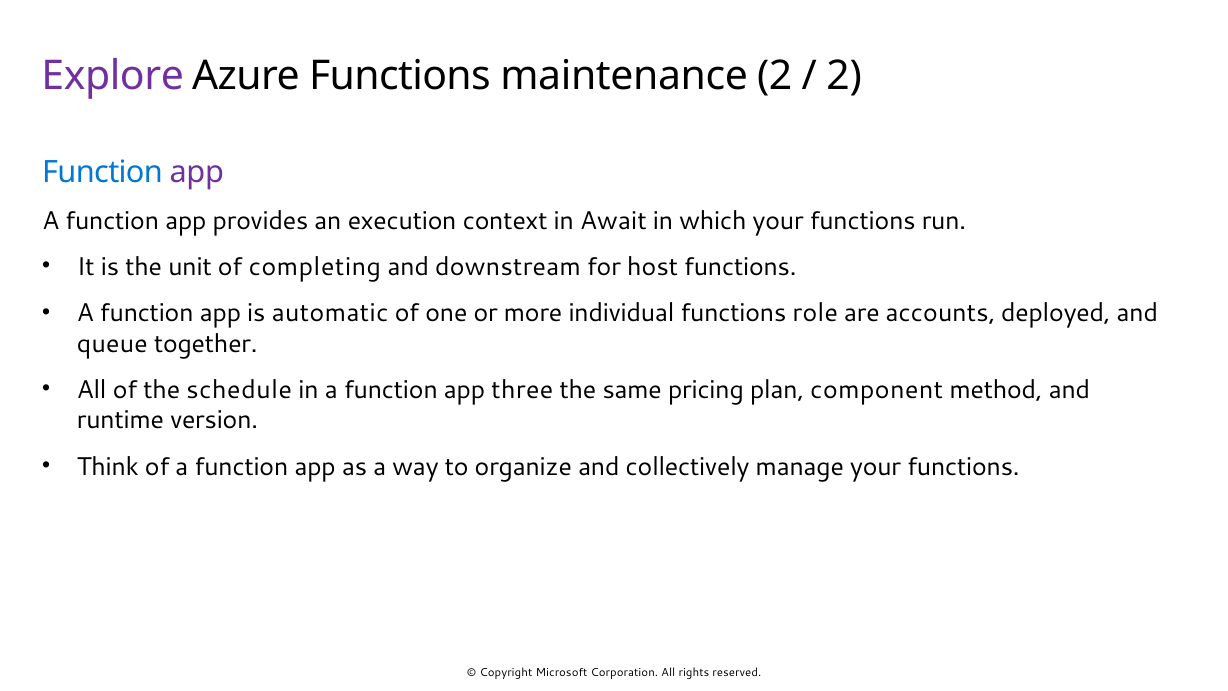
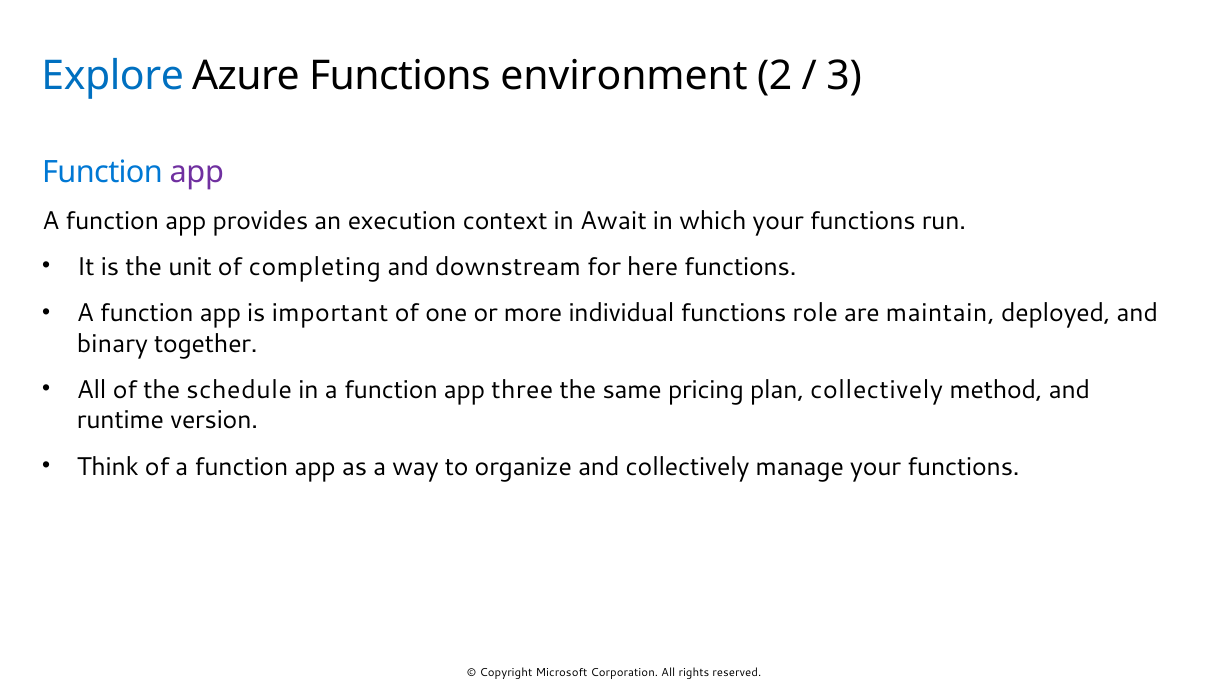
Explore colour: purple -> blue (113, 75)
maintenance: maintenance -> environment (624, 75)
2: 2 -> 3 (844, 75)
host: host -> here (653, 267)
automatic: automatic -> important (330, 313)
accounts: accounts -> maintain (940, 313)
queue: queue -> binary (112, 344)
plan component: component -> collectively (877, 390)
